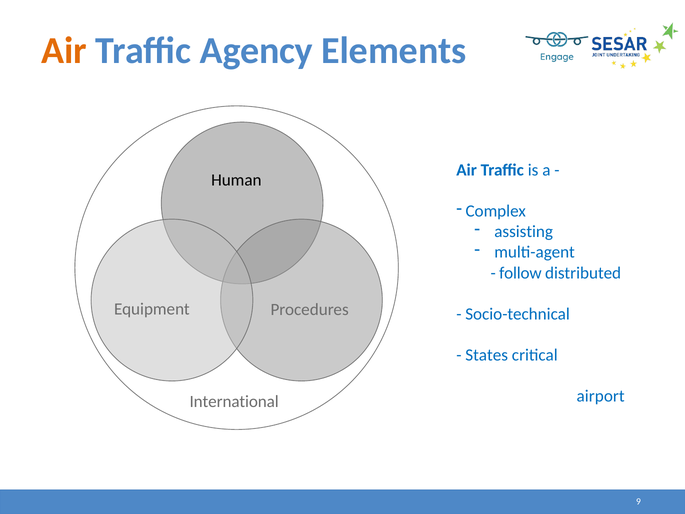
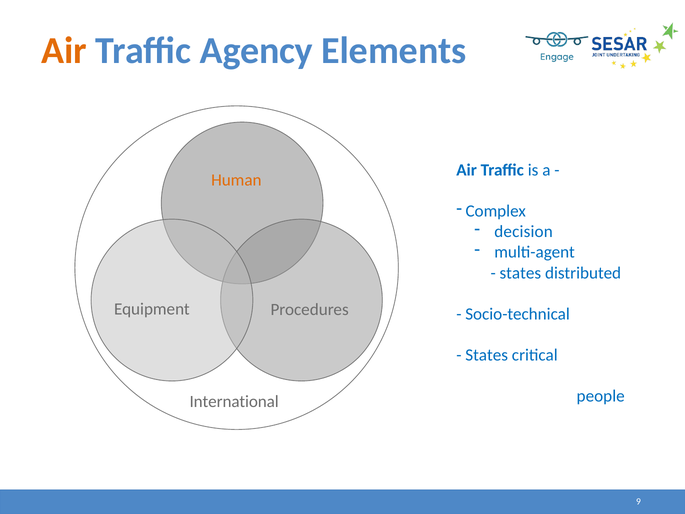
Human colour: black -> orange (236, 180)
assisting: assisting -> decision (524, 232)
follow: follow -> states (520, 273)
airport: airport -> people (601, 396)
